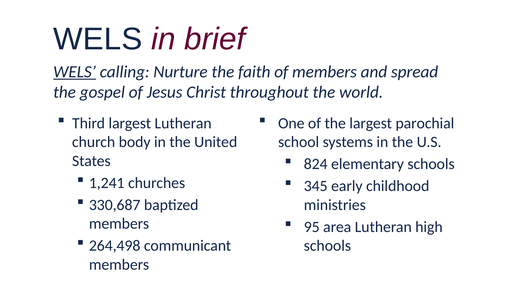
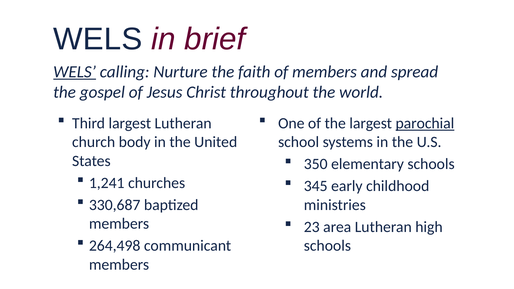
parochial underline: none -> present (425, 123)
824: 824 -> 350 (316, 164)
95: 95 -> 23 (312, 227)
